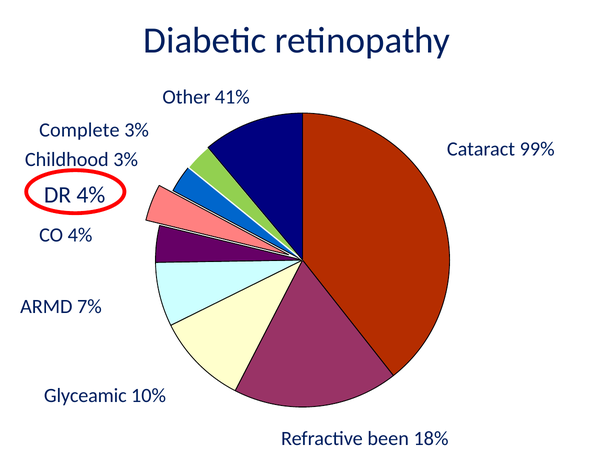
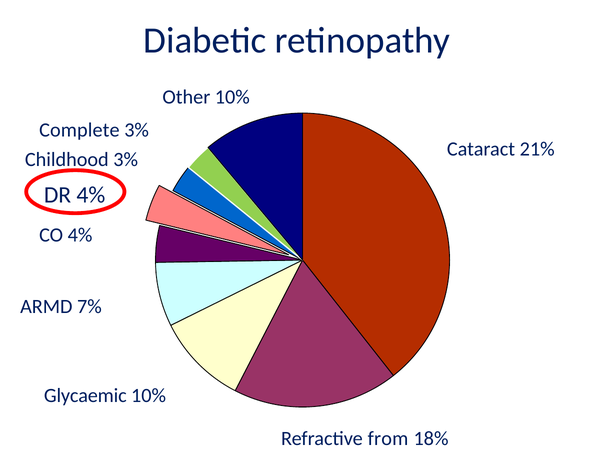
Other 41%: 41% -> 10% (232, 97)
99%: 99% -> 21% (537, 149)
Glyceamic: Glyceamic -> Glycaemic (85, 396)
been: been -> from (388, 439)
